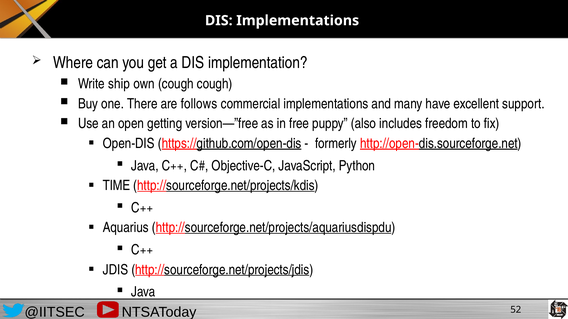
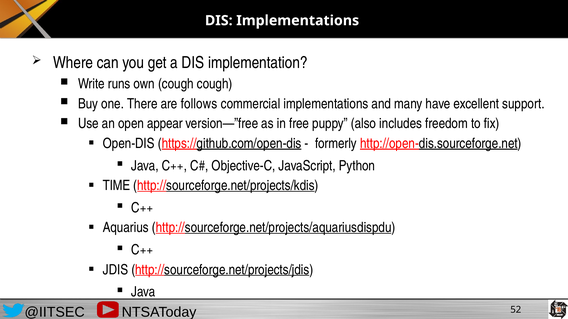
ship: ship -> runs (119, 84)
getting: getting -> appear (165, 124)
